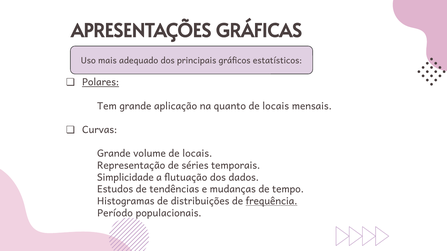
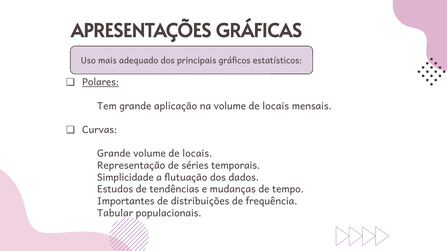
na quanto: quanto -> volume (230, 106)
Histogramas: Histogramas -> Importantes (126, 202)
frequência underline: present -> none (272, 202)
Período: Período -> Tabular (115, 213)
